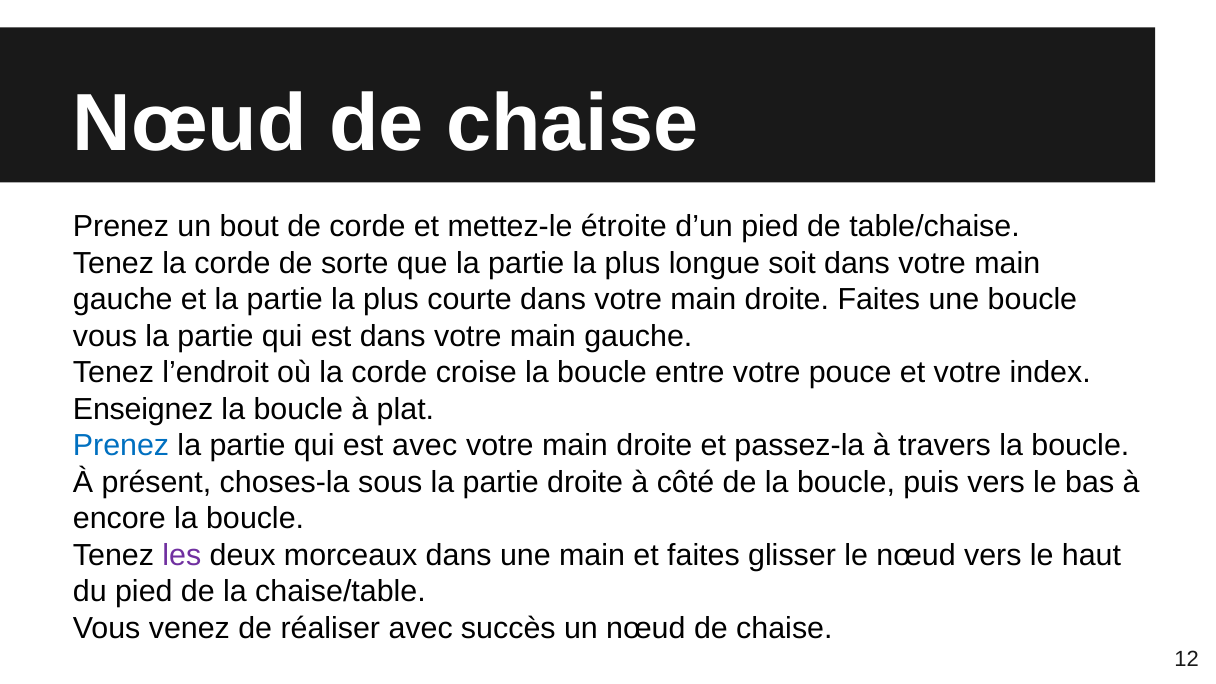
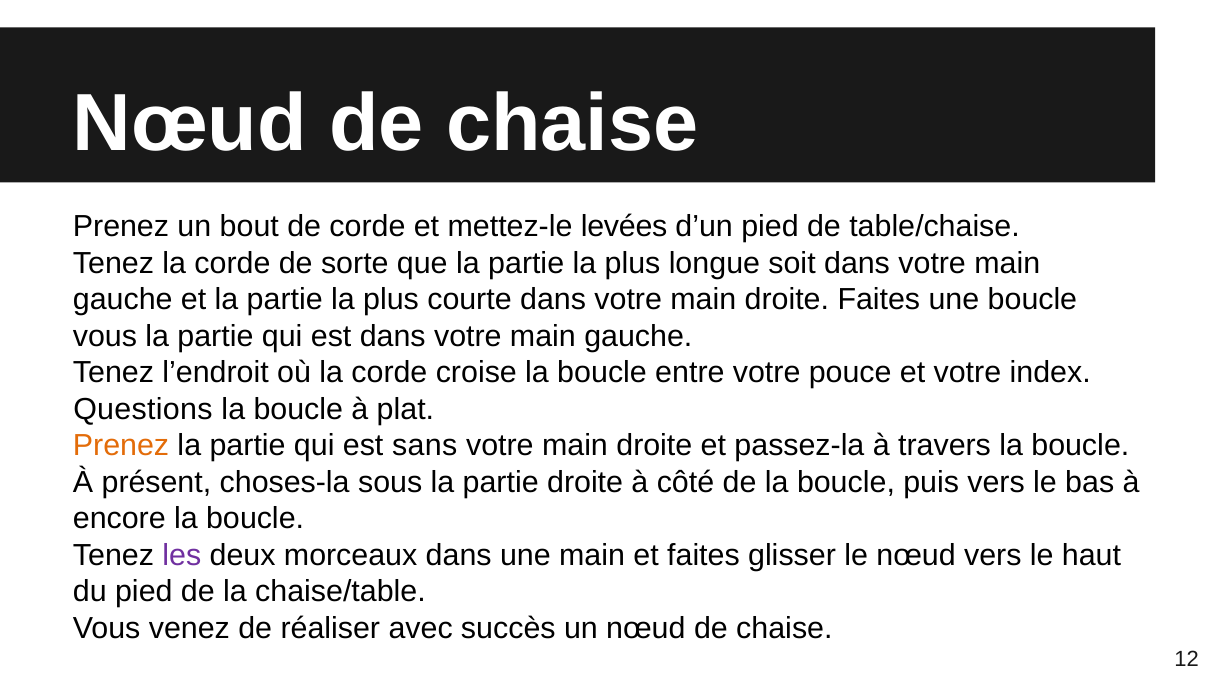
étroite: étroite -> levées (624, 227)
Enseignez: Enseignez -> Questions (143, 409)
Prenez colour: blue -> orange (121, 446)
est avec: avec -> sans (425, 446)
